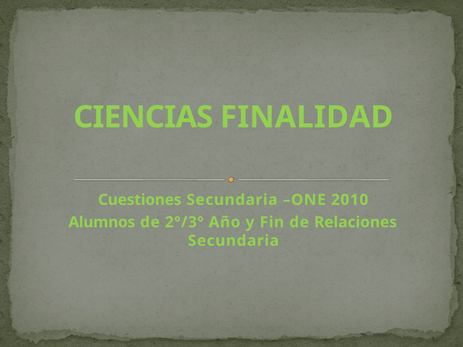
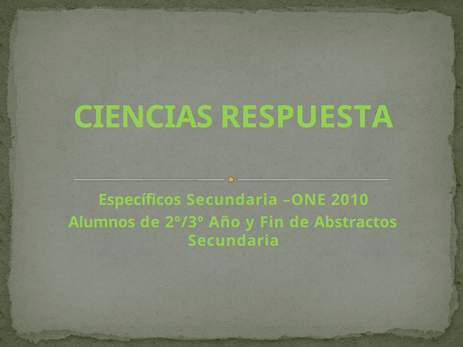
FINALIDAD: FINALIDAD -> RESPUESTA (307, 117)
Cuestiones: Cuestiones -> Específicos (140, 200)
Relaciones: Relaciones -> Abstractos (356, 222)
